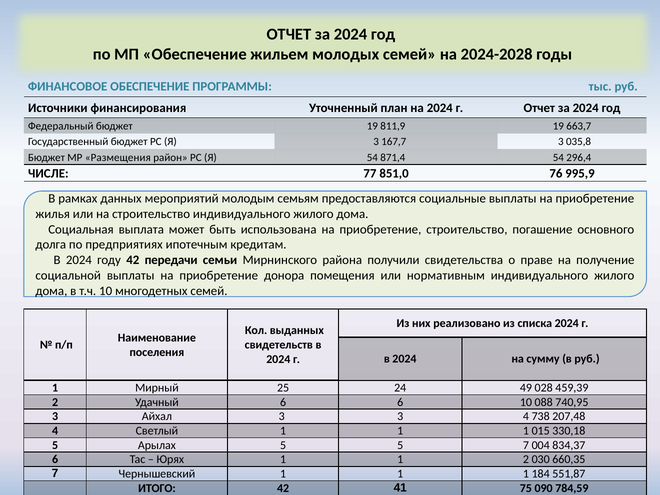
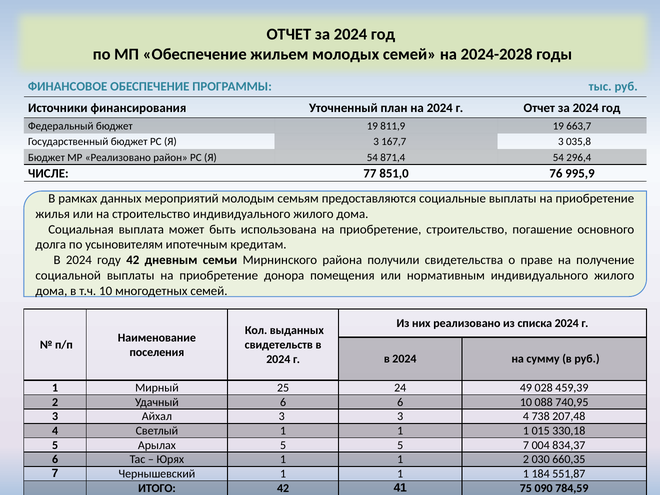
МР Размещения: Размещения -> Реализовано (118, 157)
предприятиях: предприятиях -> усыновителям (124, 245)
передачи: передачи -> дневным (171, 260)
